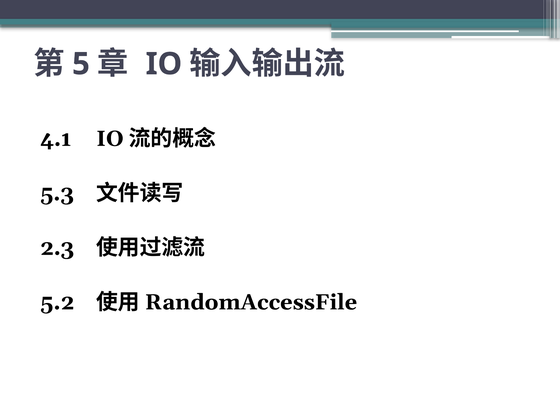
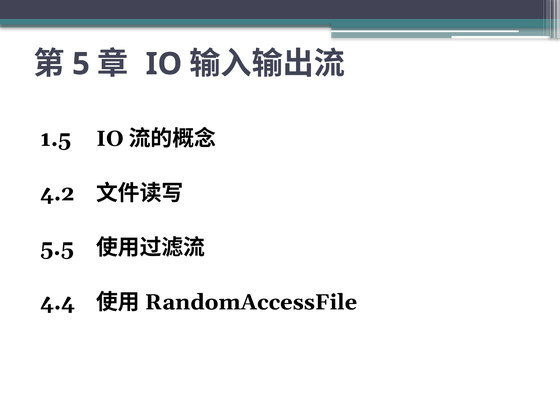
4.1: 4.1 -> 1.5 (56, 139)
5.3: 5.3 -> 4.2 (57, 193)
2.3: 2.3 -> 5.5 (57, 248)
5.2: 5.2 -> 4.4 (57, 302)
